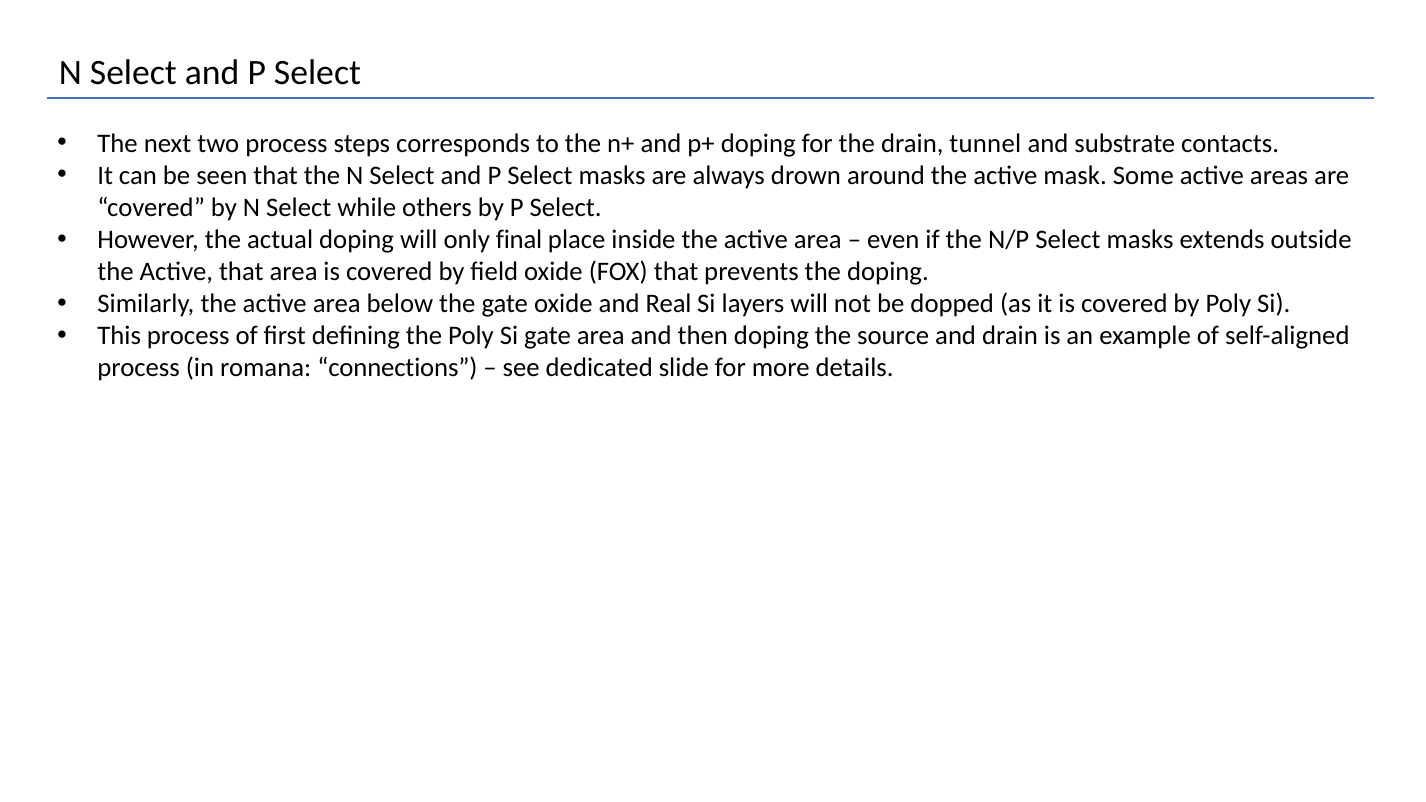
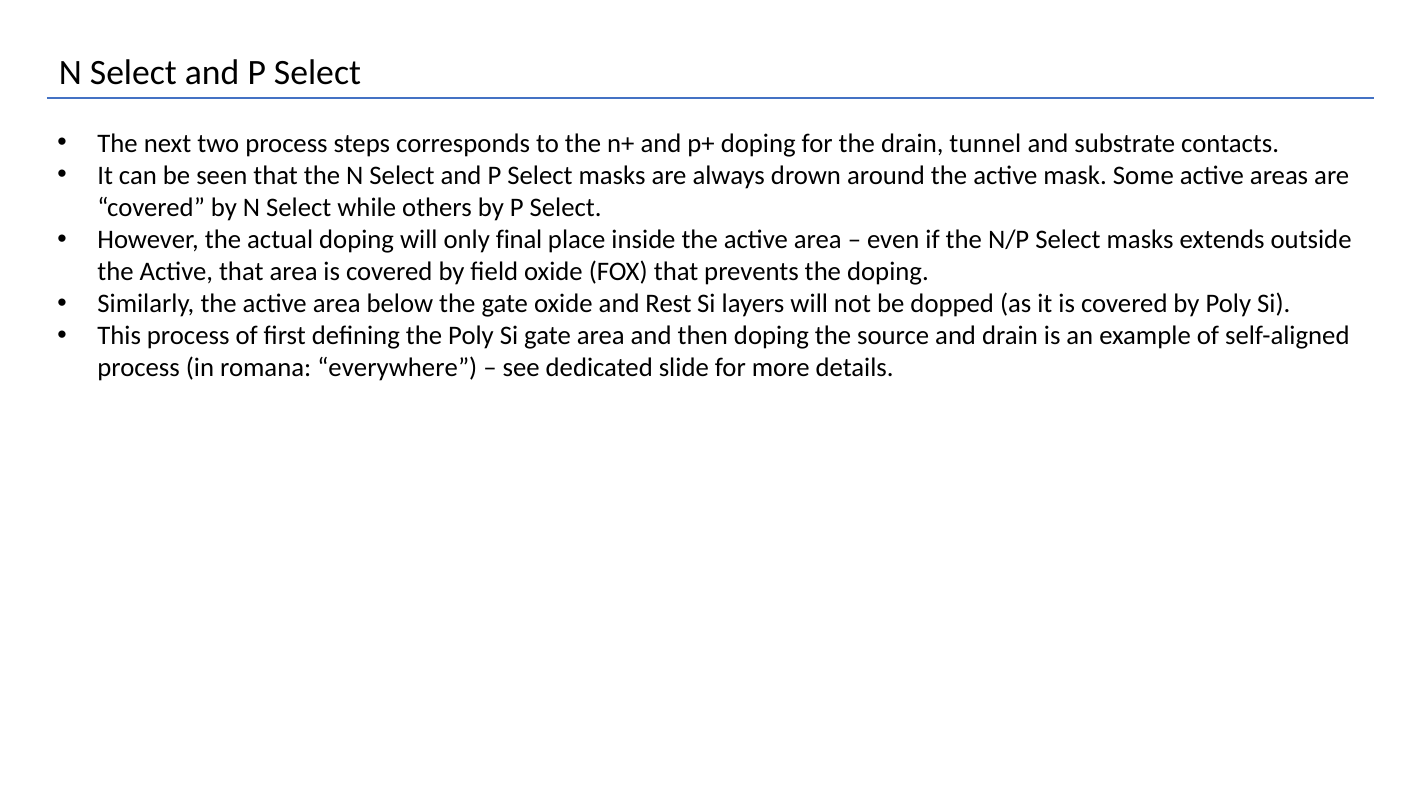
Real: Real -> Rest (668, 304)
connections: connections -> everywhere (397, 368)
